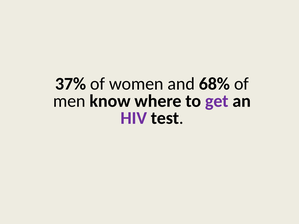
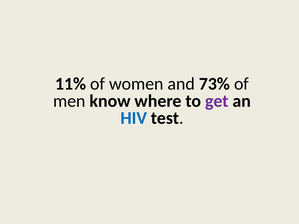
37%: 37% -> 11% (71, 84)
68%: 68% -> 73% (214, 84)
HIV colour: purple -> blue (134, 118)
